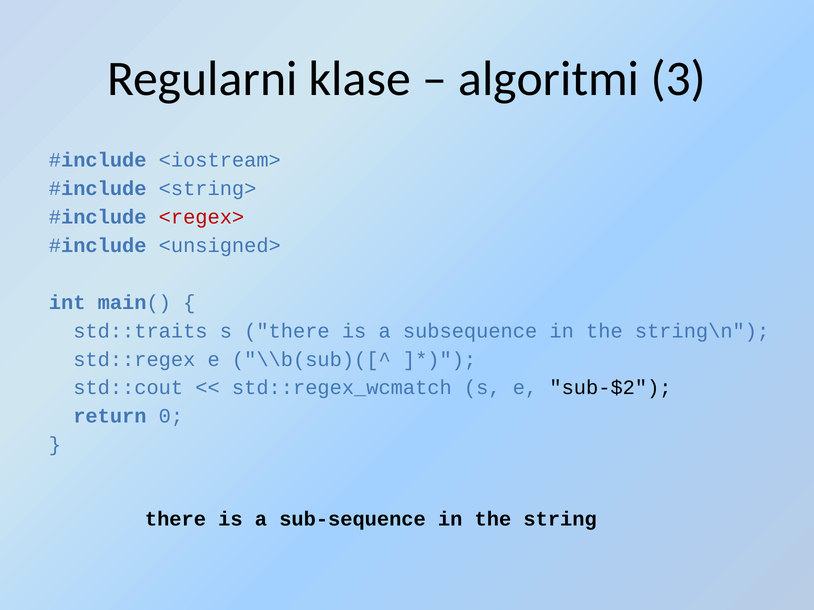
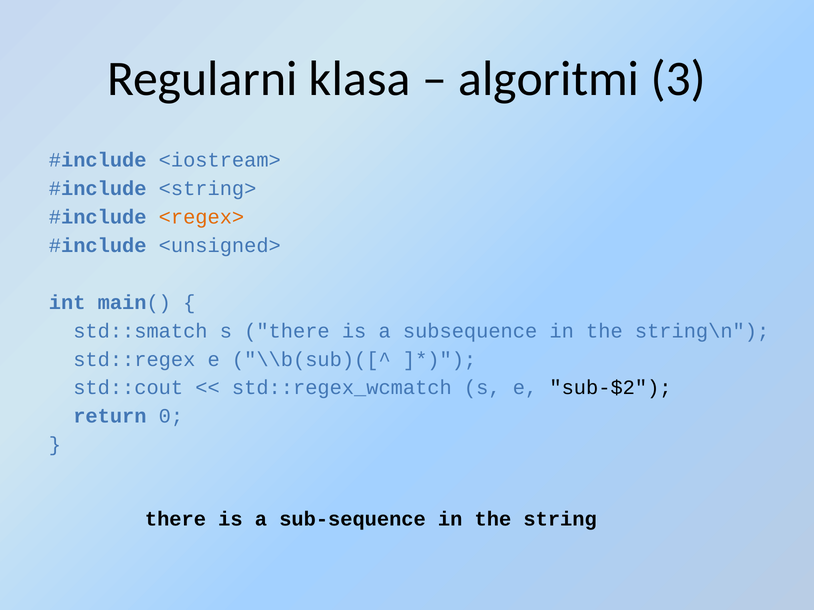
klase: klase -> klasa (360, 79)
<regex> colour: red -> orange (201, 217)
std::traits: std::traits -> std::smatch (140, 331)
